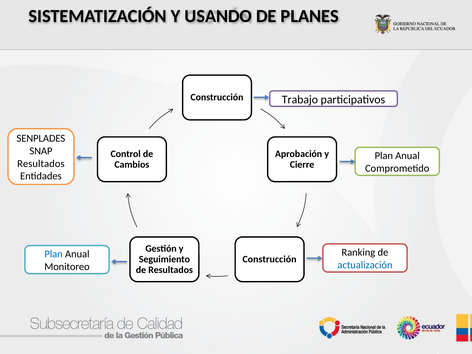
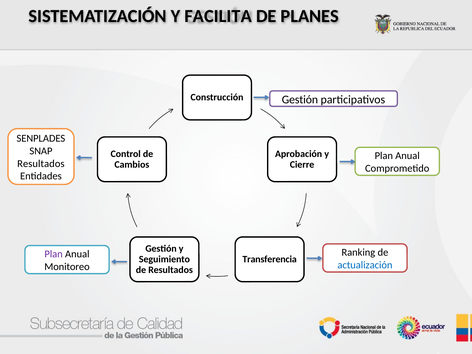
USANDO: USANDO -> FACILITA (218, 16)
Trabajo: Trabajo -> Gestión (300, 99)
Plan colour: blue -> purple (54, 254)
Construcción: Construcción -> Transferencia (270, 259)
